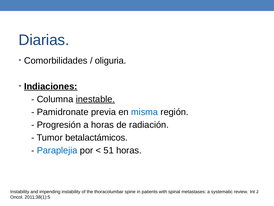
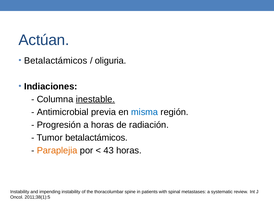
Diarias: Diarias -> Actúan (44, 40)
Comorbilidades: Comorbilidades -> Betalactámicos (56, 61)
Indiaciones underline: present -> none (51, 86)
Pamidronate: Pamidronate -> Antimicrobial (63, 112)
Paraplejia colour: blue -> orange (57, 150)
51: 51 -> 43 (109, 150)
